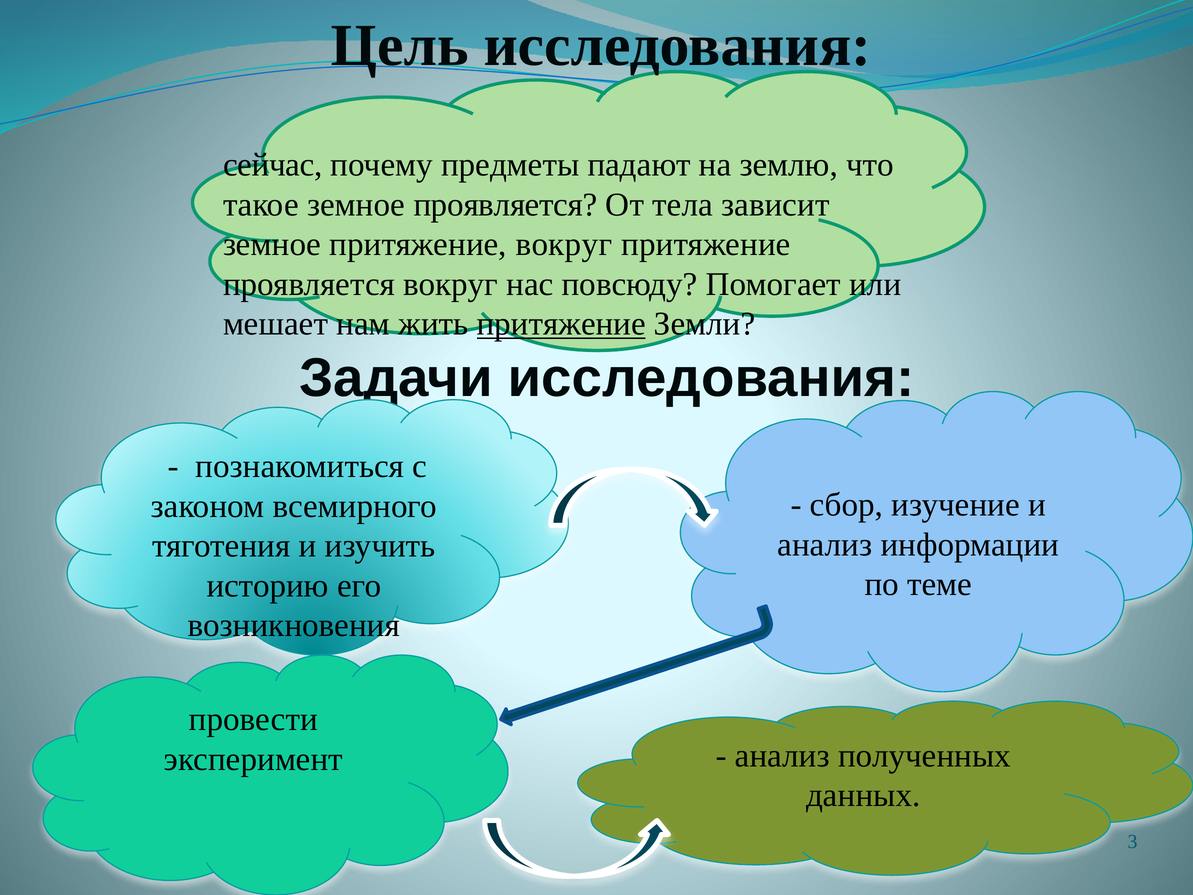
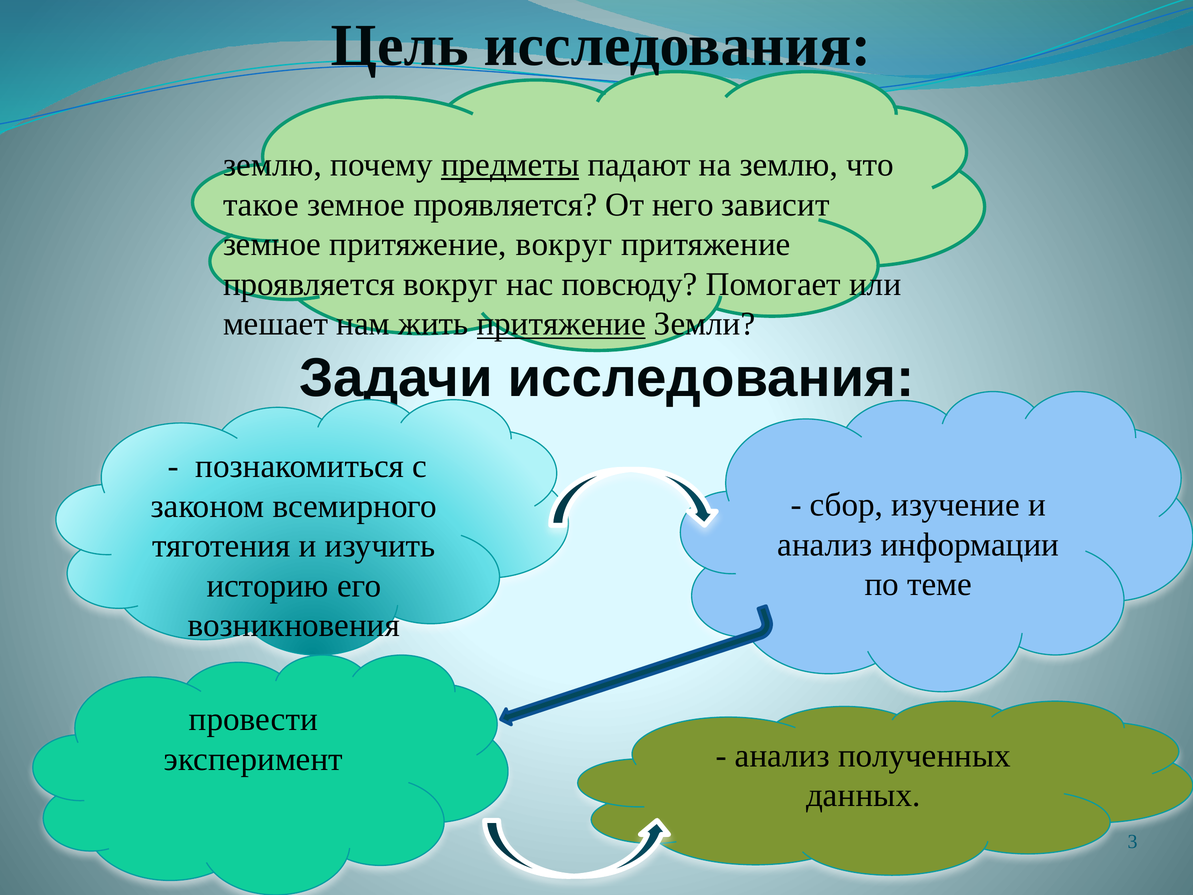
сейчас: сейчас -> землю (273, 165)
предметы underline: none -> present (510, 165)
тела: тела -> него (683, 205)
